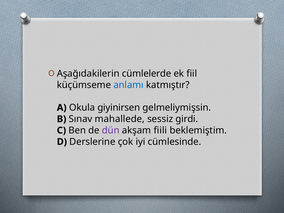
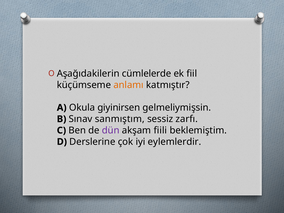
anlamı colour: blue -> orange (129, 85)
mahallede: mahallede -> sanmıştım (120, 119)
girdi: girdi -> zarfı (187, 119)
cümlesinde: cümlesinde -> eylemlerdir (175, 142)
